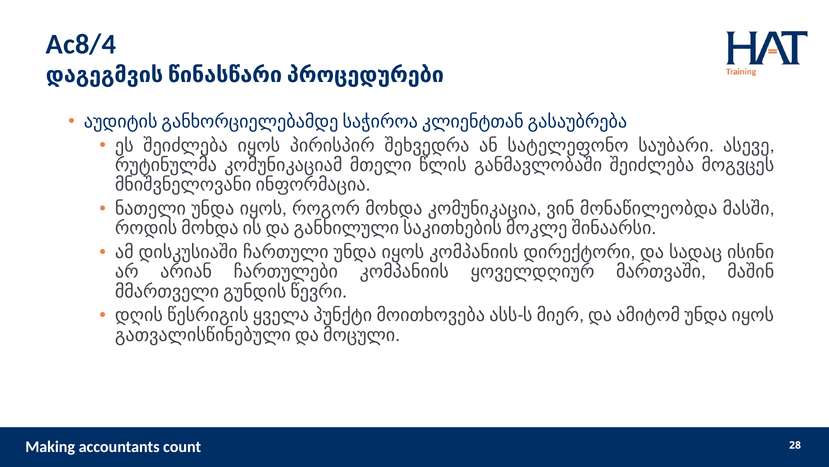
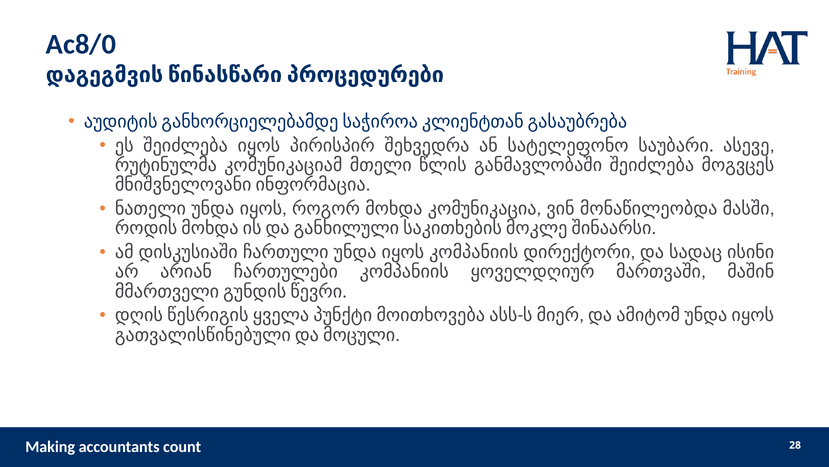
Ac8/4: Ac8/4 -> Ac8/0 (81, 44)
